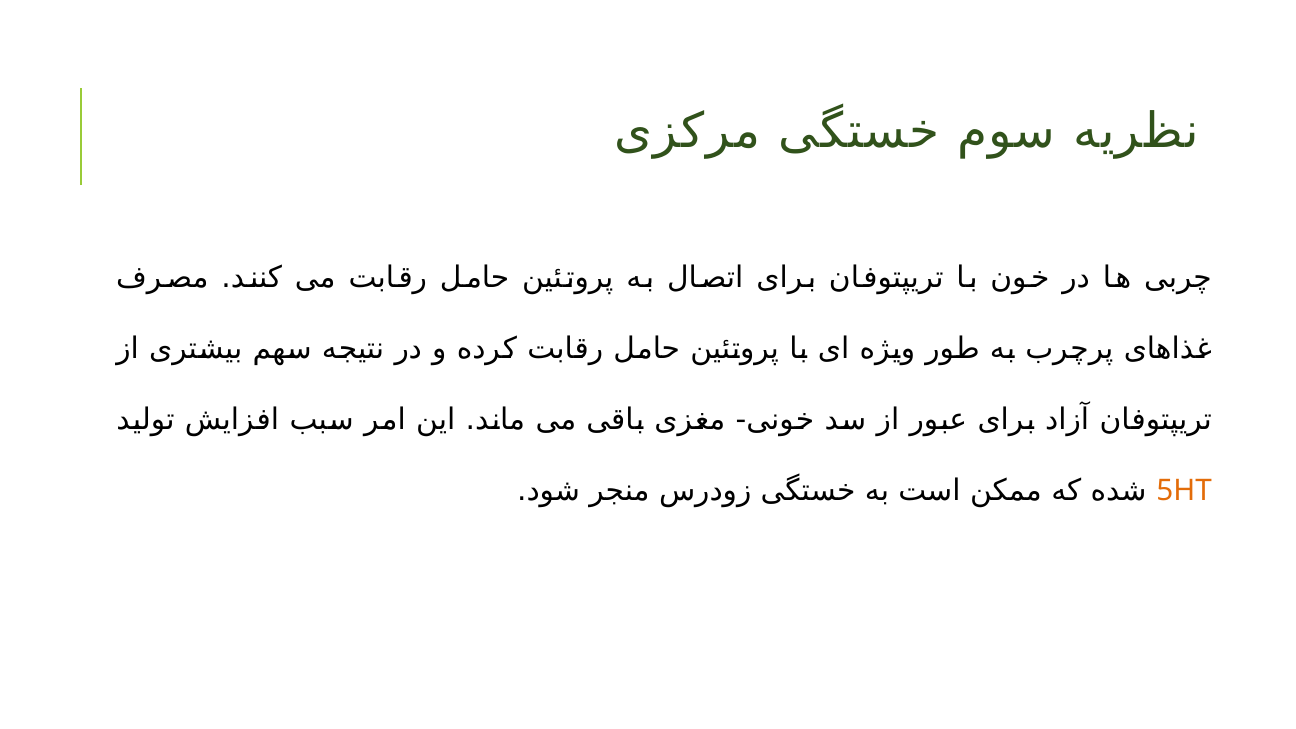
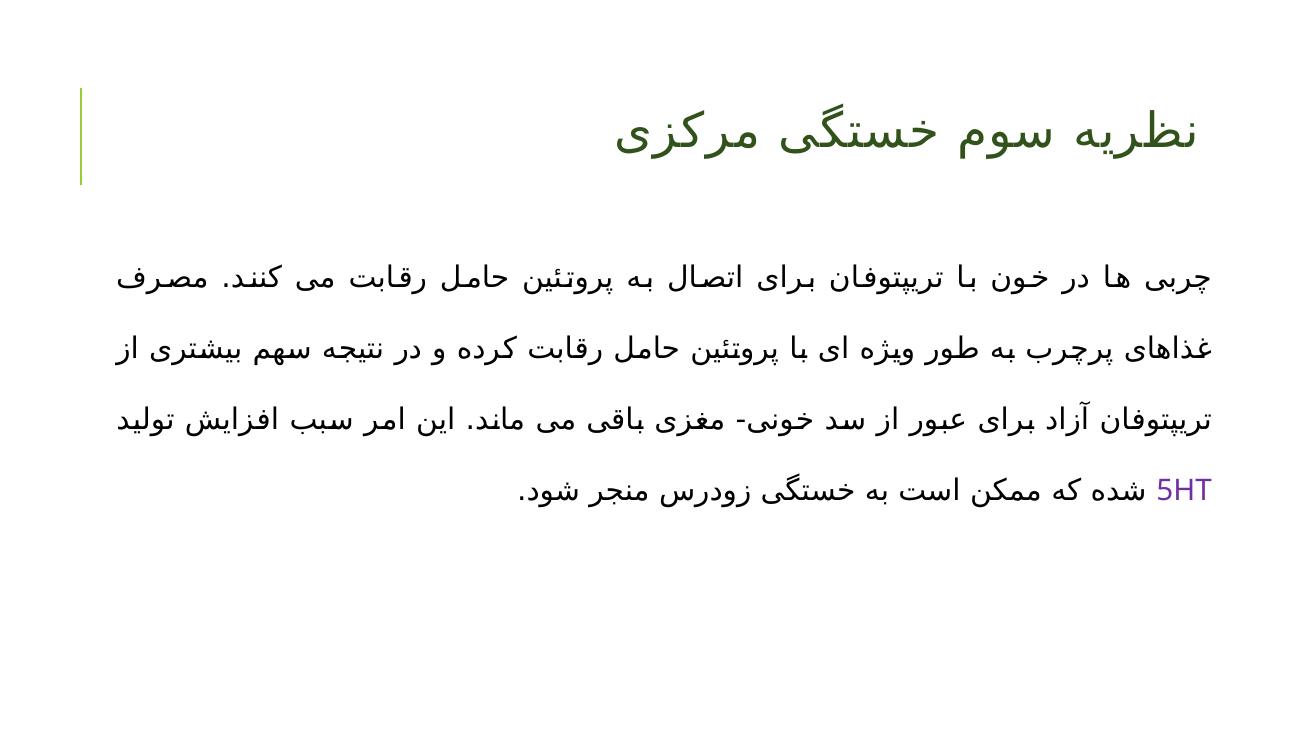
5HT colour: orange -> purple (1184, 491)
